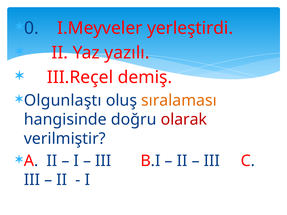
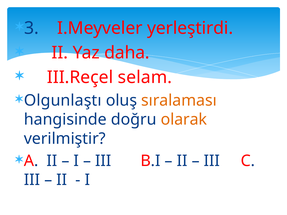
0: 0 -> 3 (32, 28)
yazılı: yazılı -> daha (127, 53)
demiş: demiş -> selam (145, 77)
olarak colour: red -> orange (184, 120)
